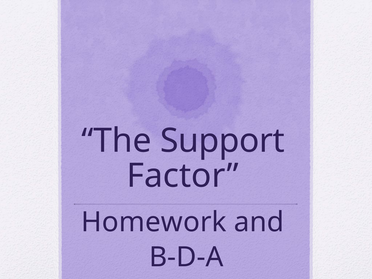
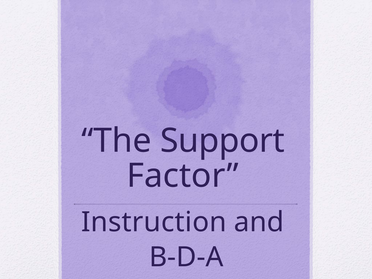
Homework: Homework -> Instruction (154, 222)
